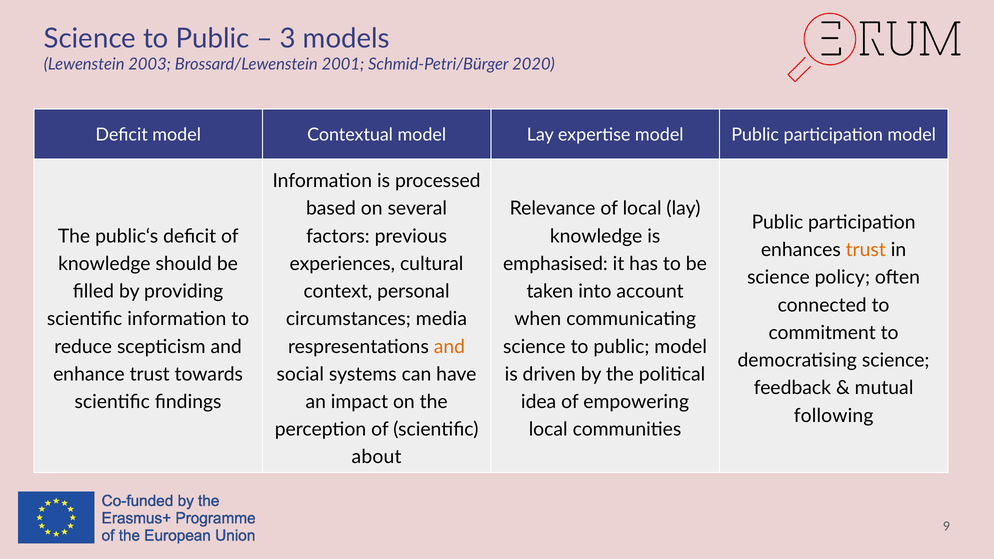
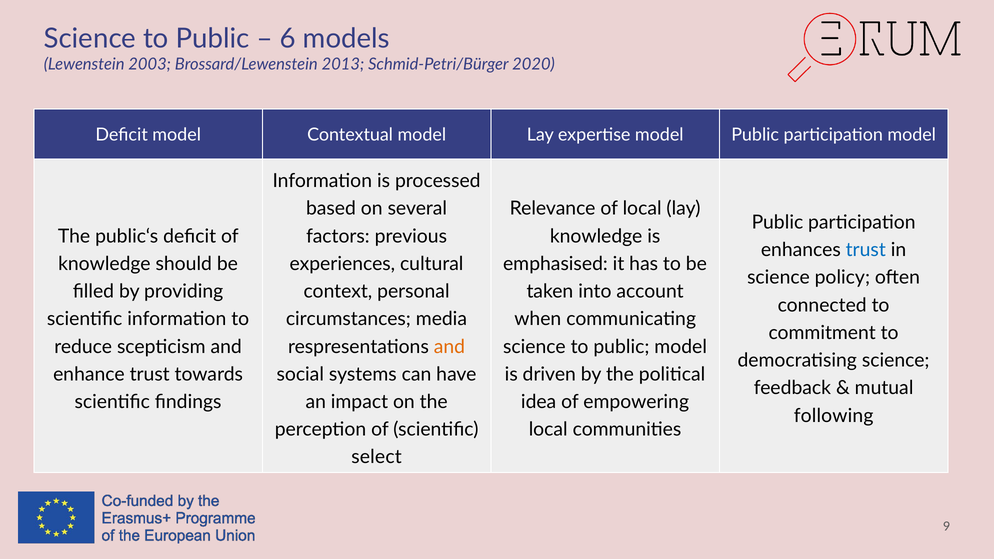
3: 3 -> 6 (288, 39)
2001: 2001 -> 2013 (343, 65)
trust colour: orange -> blue (866, 250)
about: about -> select (377, 457)
